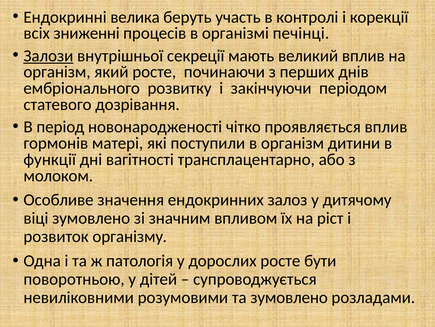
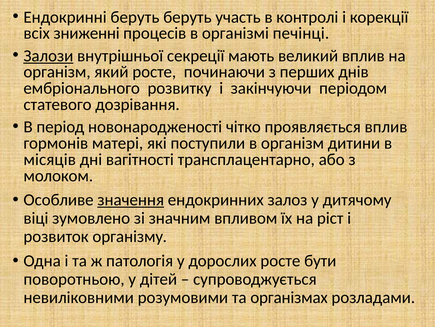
Ендокринні велика: велика -> беруть (135, 17)
функції: функції -> мiсяцiв (50, 159)
значення underline: none -> present (131, 199)
та зумовлено: зумовлено -> організмах (289, 297)
